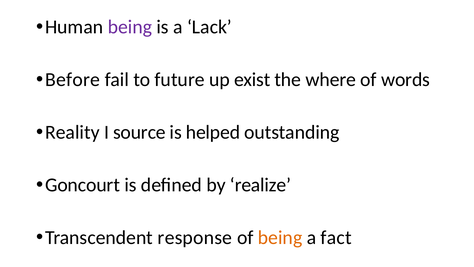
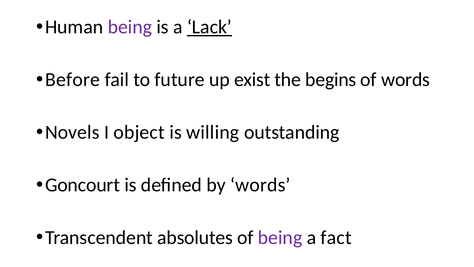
Lack underline: none -> present (209, 27)
where: where -> begins (331, 80)
Reality: Reality -> Novels (72, 132)
source: source -> object (139, 132)
helped: helped -> willing (213, 132)
by realize: realize -> words (260, 185)
response: response -> absolutes (195, 237)
being colour: orange -> purple (280, 237)
